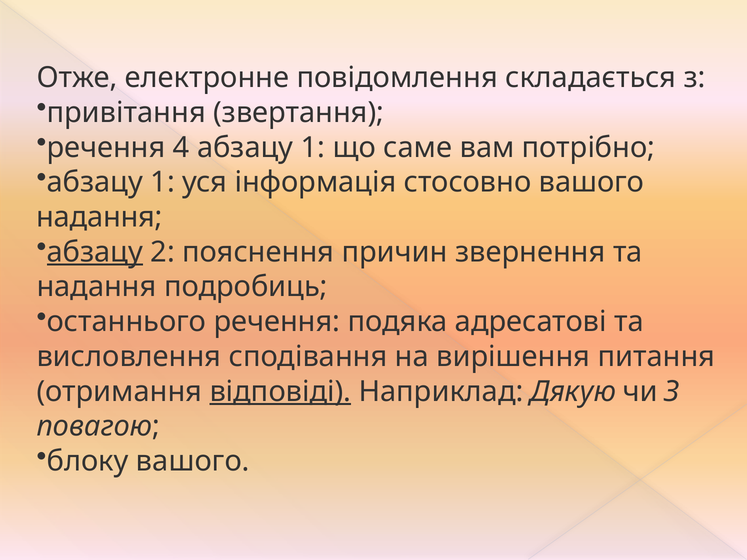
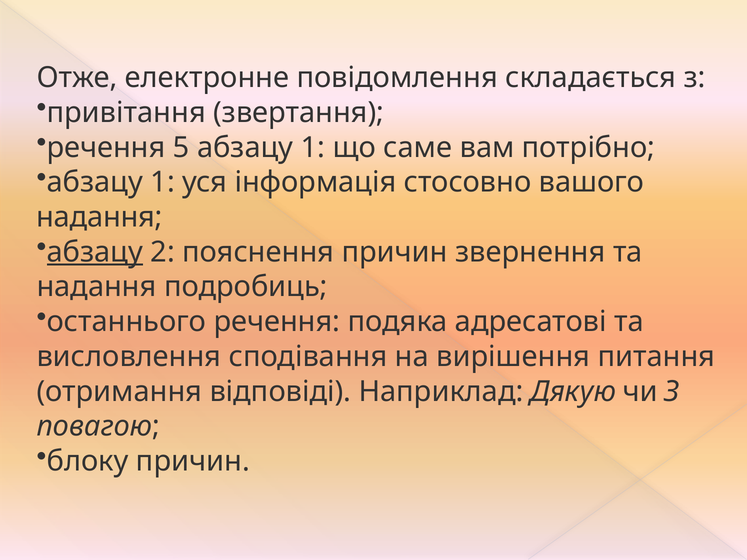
4: 4 -> 5 (181, 148)
відповіді underline: present -> none (280, 392)
блоку вашого: вашого -> причин (193, 461)
